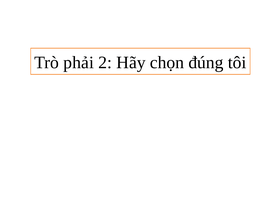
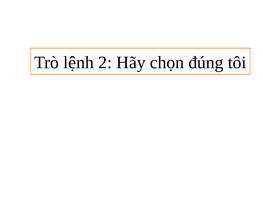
phải: phải -> lệnh (79, 63)
